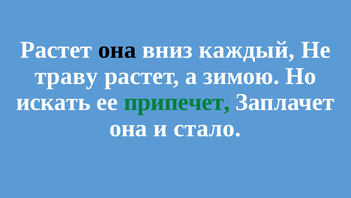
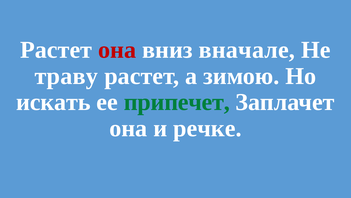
она colour: black -> red (117, 50)
каждый: каждый -> вначале (247, 50)
стало: стало -> речке (207, 128)
